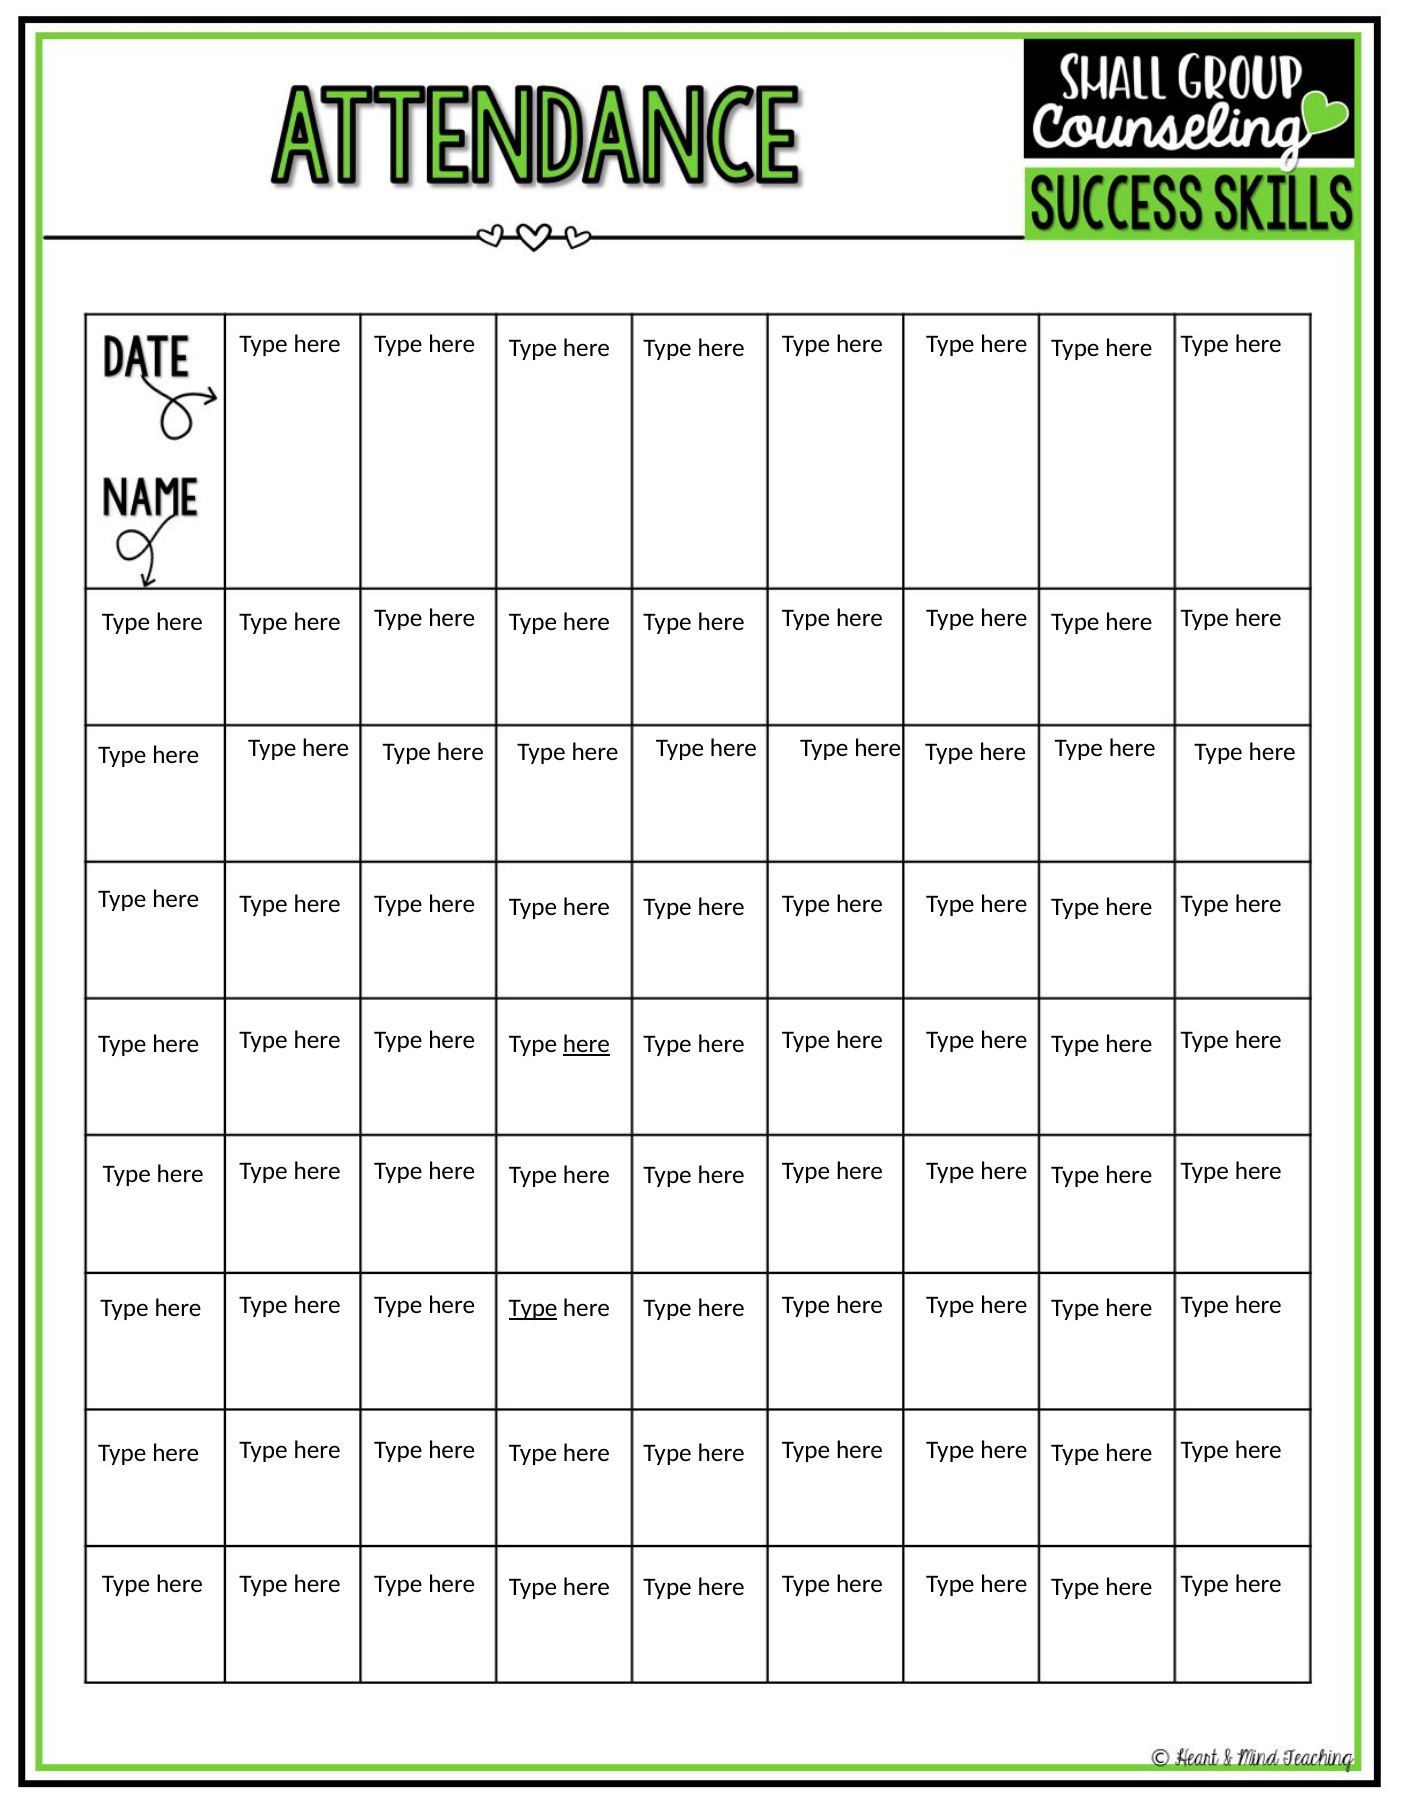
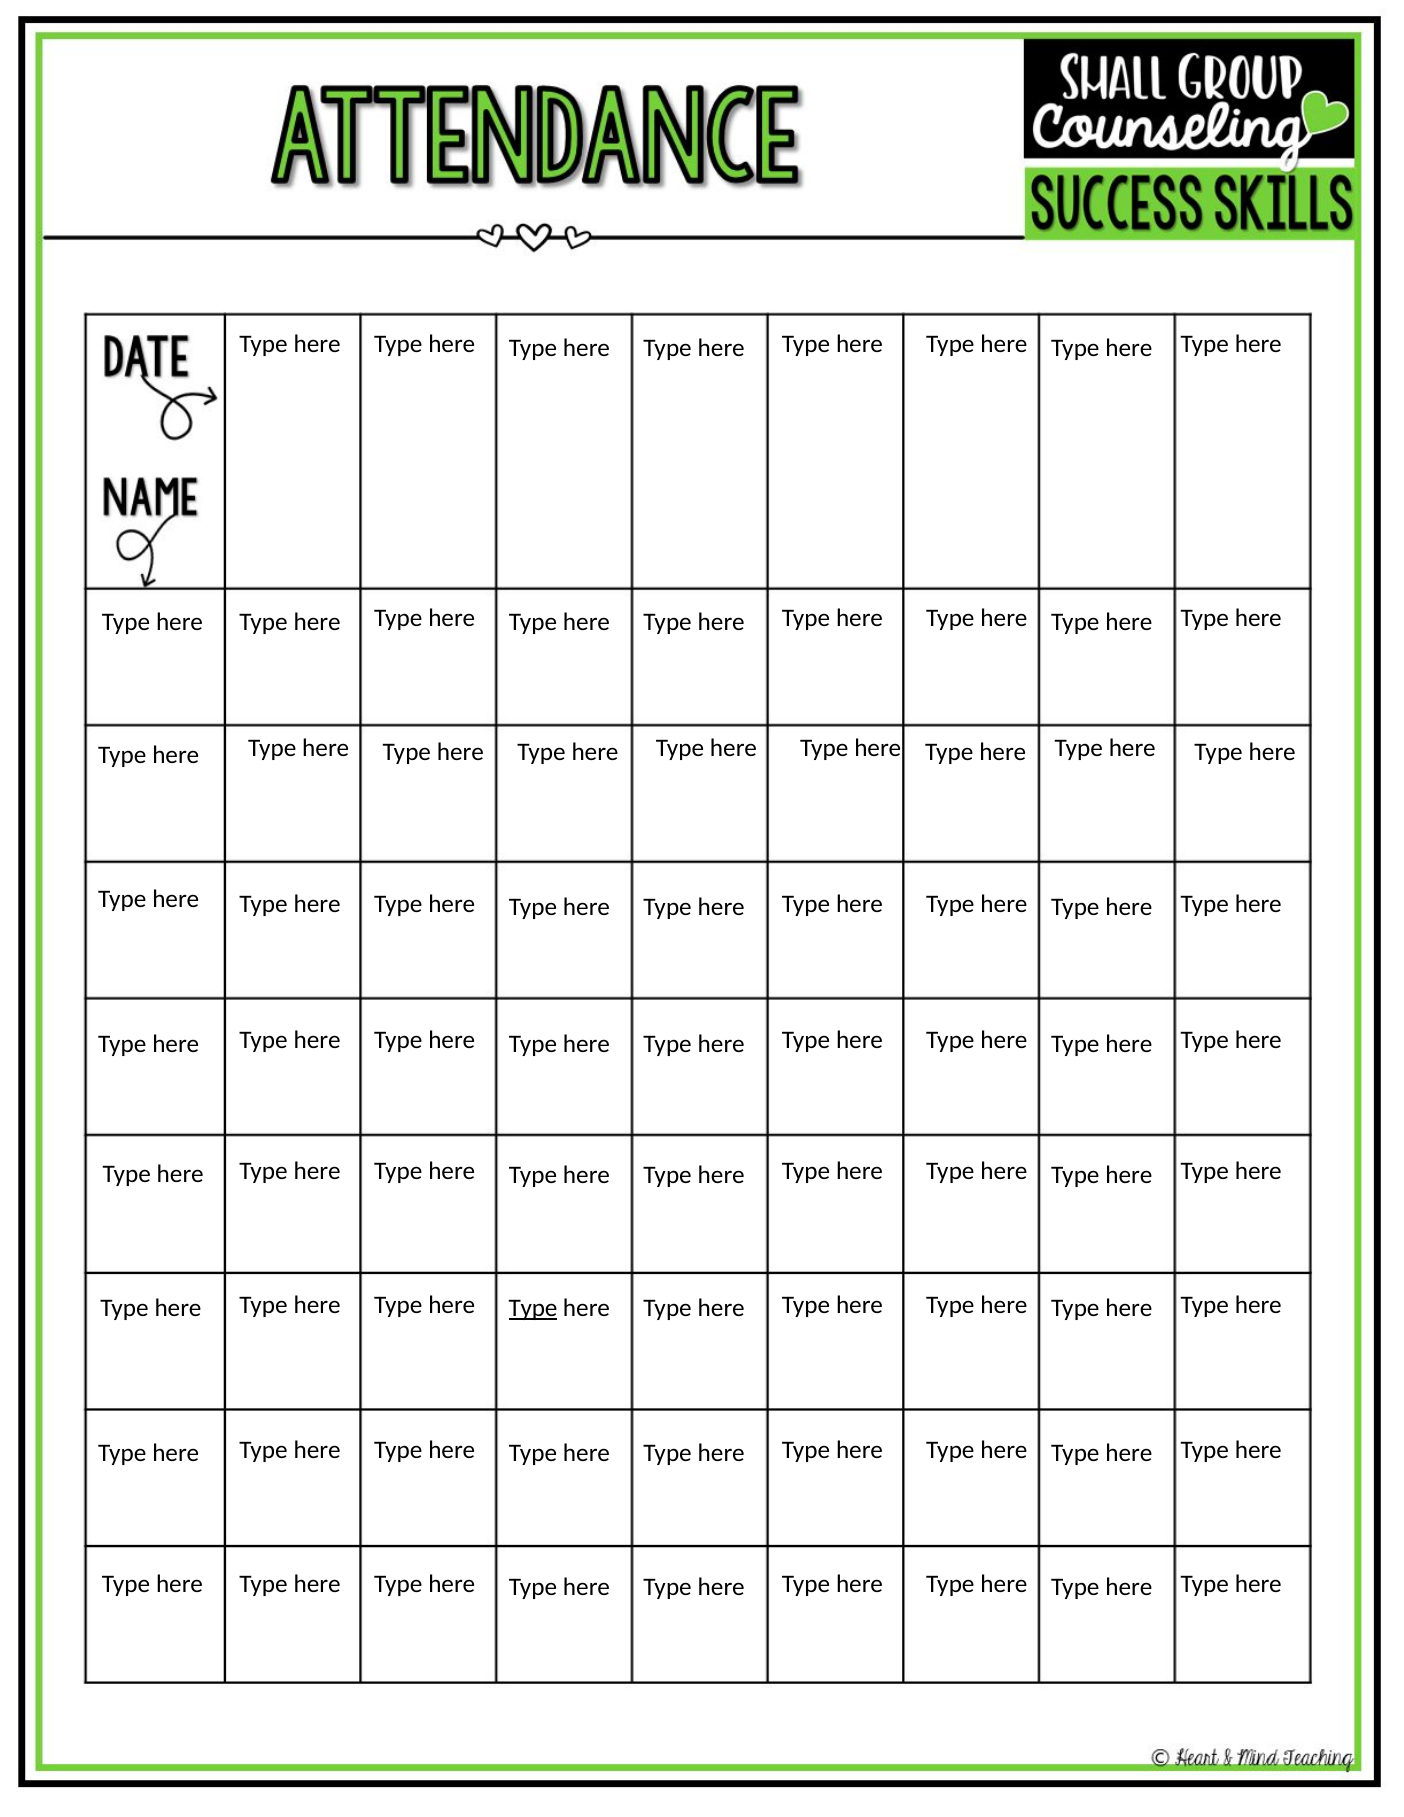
here underline: present -> none (586, 1044)
